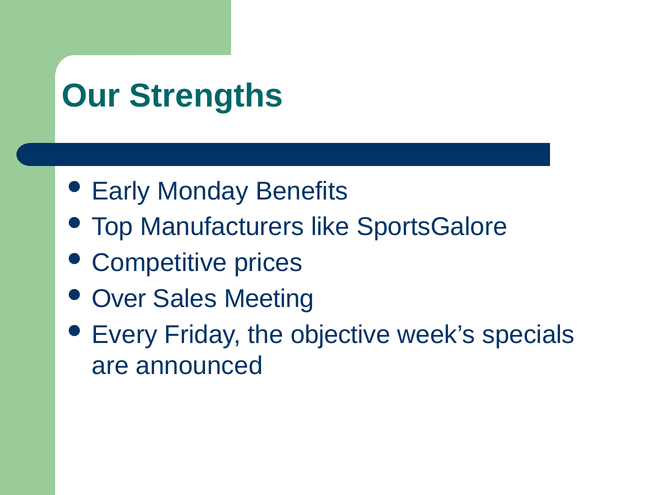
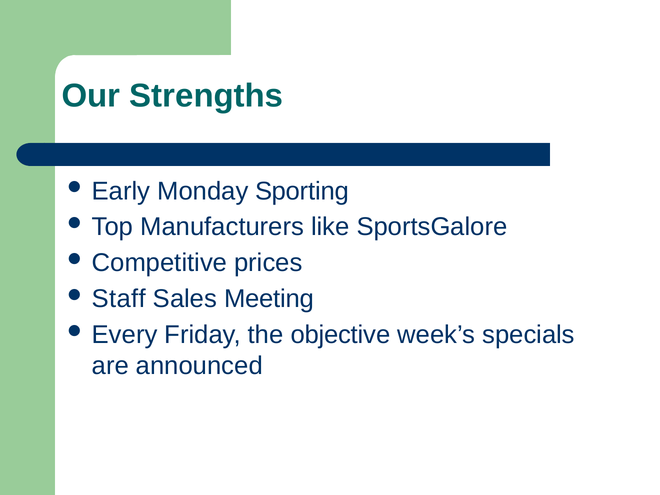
Benefits: Benefits -> Sporting (302, 191)
Over: Over -> Staff (119, 299)
